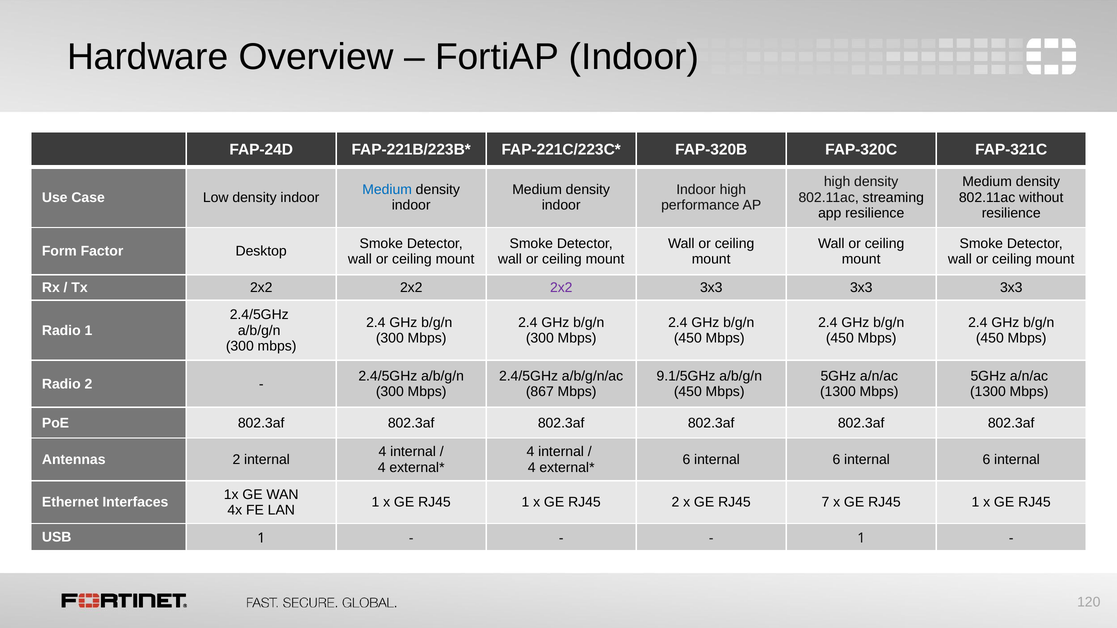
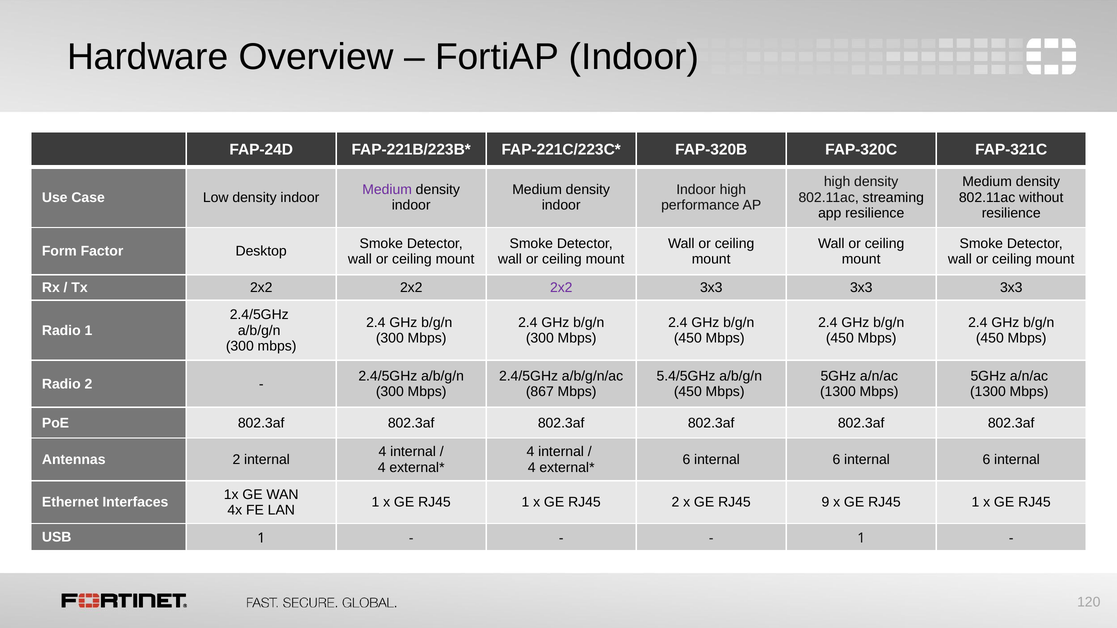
Medium colour: blue -> purple (387, 190)
9.1/5GHz: 9.1/5GHz -> 5.4/5GHz (686, 376)
7: 7 -> 9 (825, 503)
